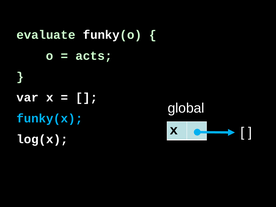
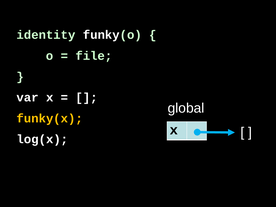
evaluate: evaluate -> identity (46, 35)
acts: acts -> file (94, 56)
funky(x colour: light blue -> yellow (50, 118)
